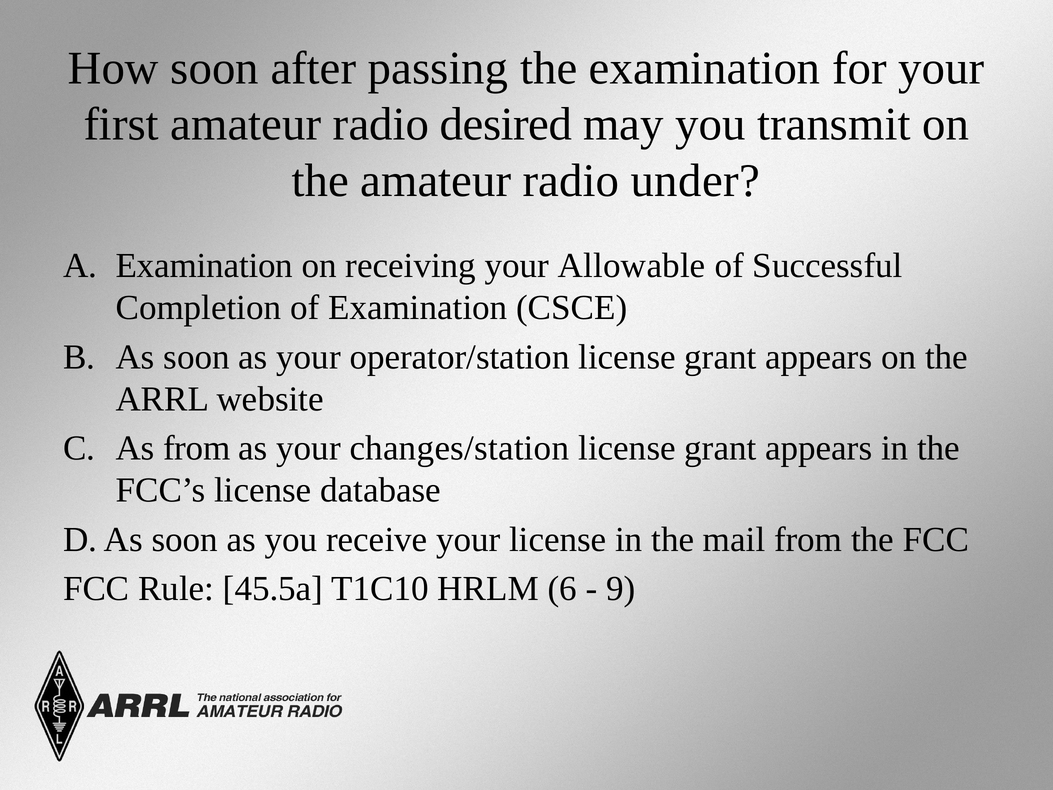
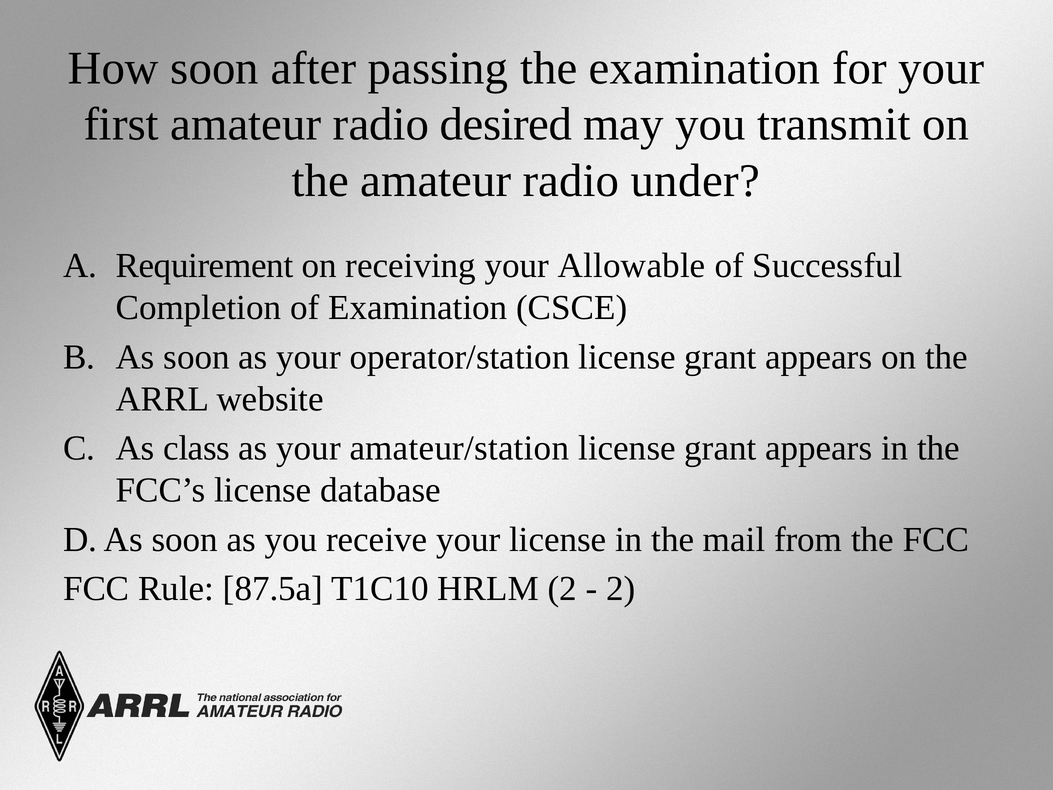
Examination: Examination -> Requirement (204, 266)
As from: from -> class (197, 448)
changes/station: changes/station -> amateur/station (459, 448)
45.5a: 45.5a -> 87.5a (273, 588)
HRLM 6: 6 -> 2 (562, 588)
9: 9 -> 2 (621, 588)
